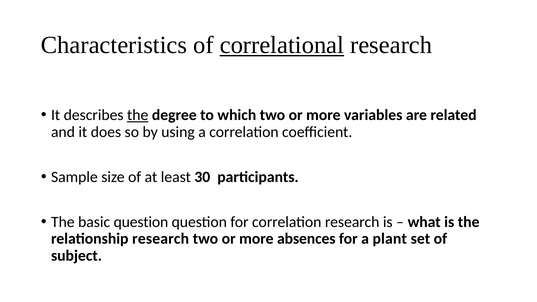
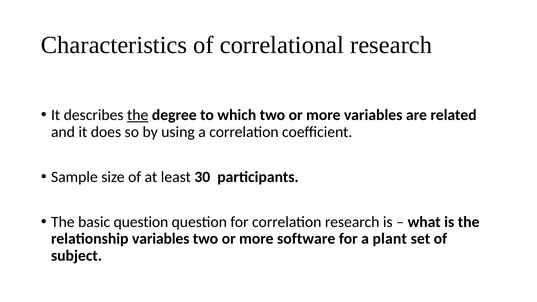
correlational underline: present -> none (282, 45)
relationship research: research -> variables (161, 239)
absences: absences -> software (306, 239)
